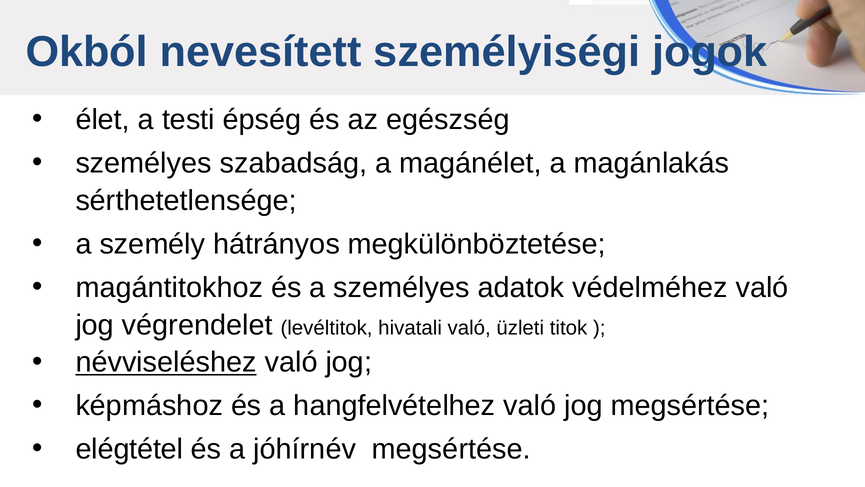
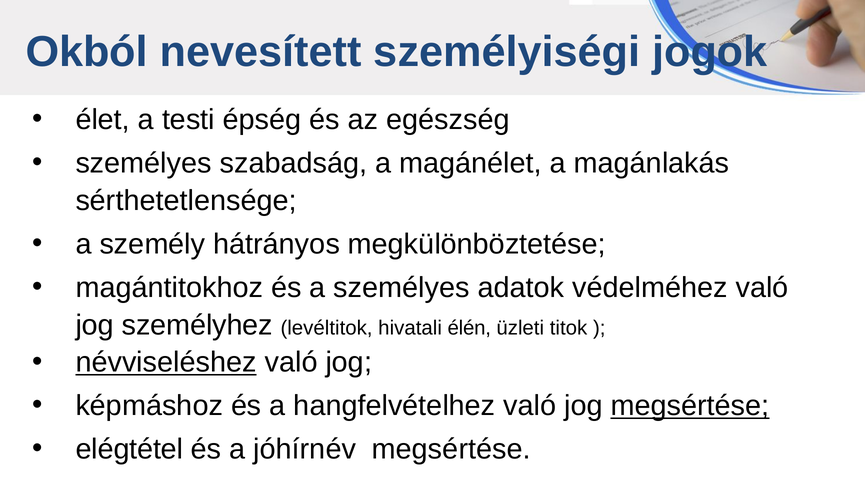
végrendelet: végrendelet -> személyhez (197, 325)
hivatali való: való -> élén (469, 328)
megsértése underline: none -> present (690, 406)
